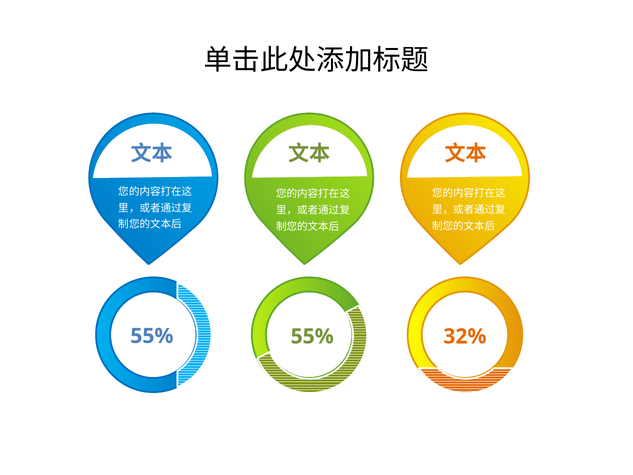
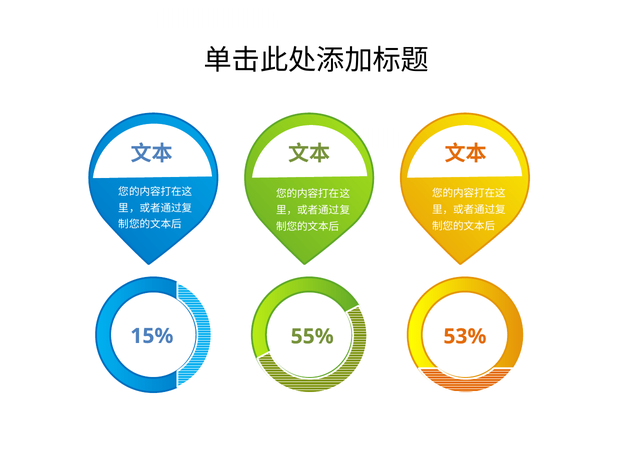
55%: 55% -> 15% (152, 336)
32%: 32% -> 53% (465, 336)
